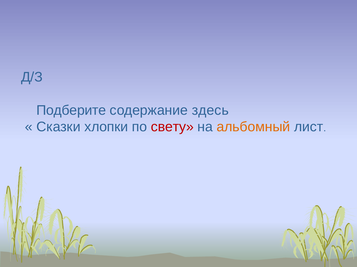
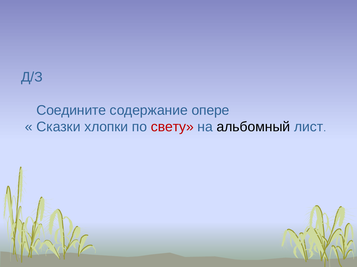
Подберите: Подберите -> Соедините (71, 111)
здесь: здесь -> опере (210, 111)
альбомный colour: orange -> black (253, 127)
